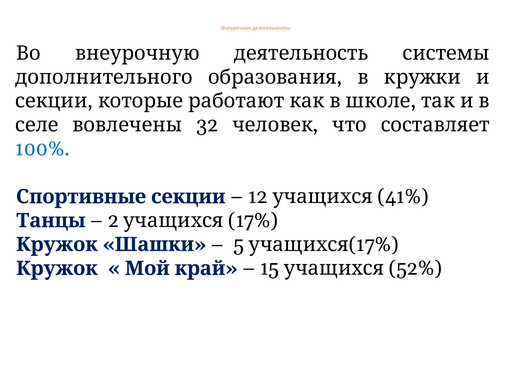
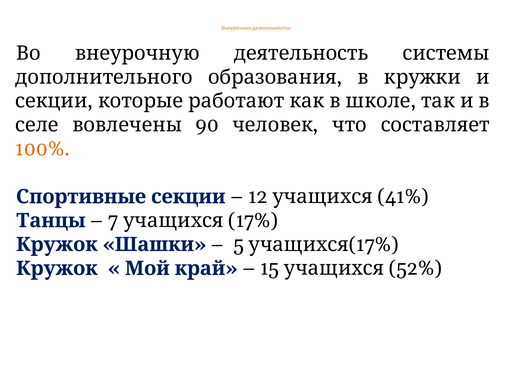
32: 32 -> 90 (207, 125)
100% colour: blue -> orange (43, 149)
2: 2 -> 7 (113, 221)
